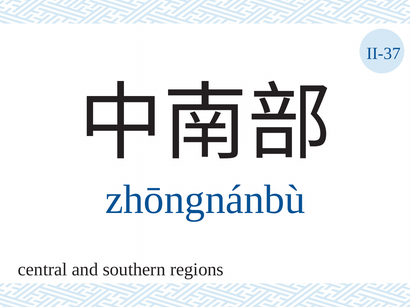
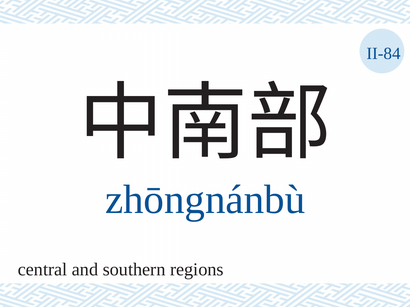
II-37: II-37 -> II-84 (383, 54)
